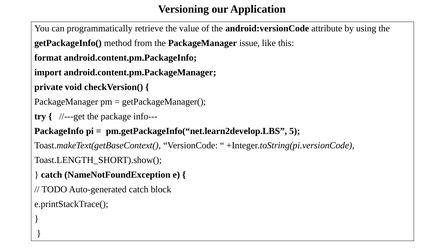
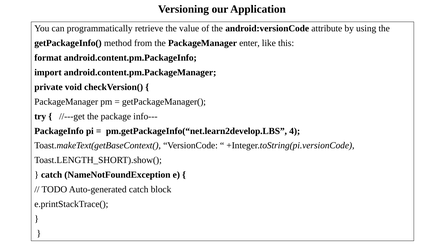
issue: issue -> enter (250, 43)
5: 5 -> 4 (295, 131)
